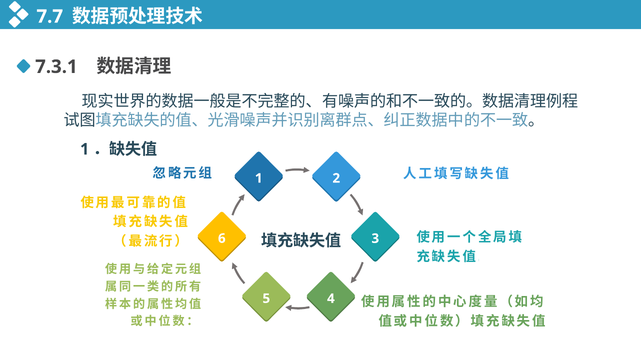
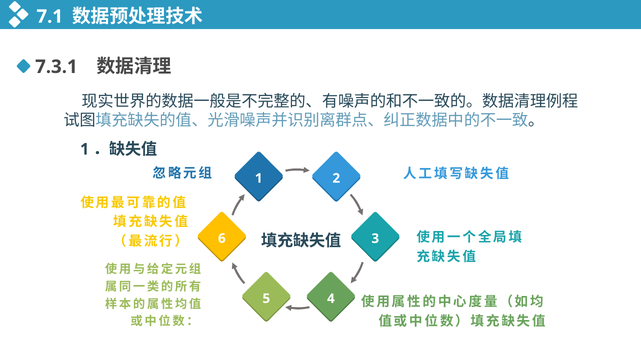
7.7: 7.7 -> 7.1 (50, 17)
